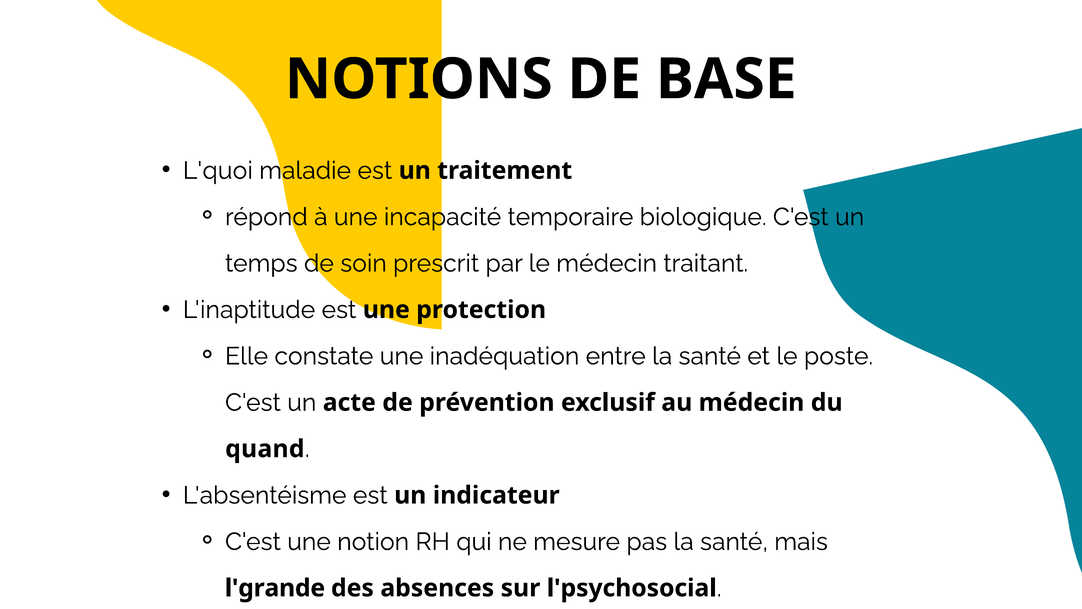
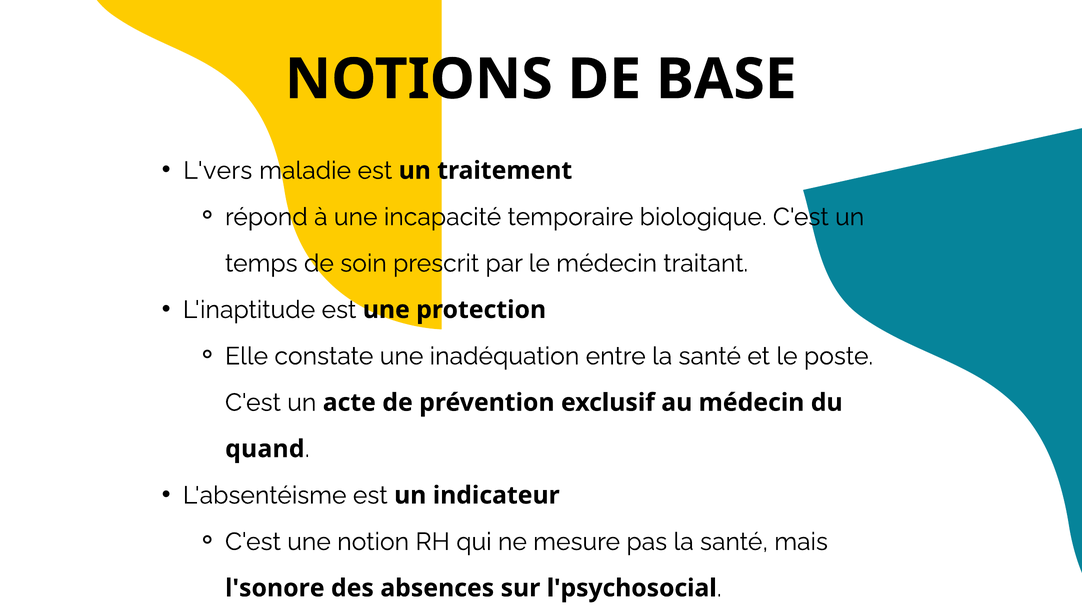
L'quoi: L'quoi -> L'vers (218, 170)
l'grande: l'grande -> l'sonore (275, 588)
